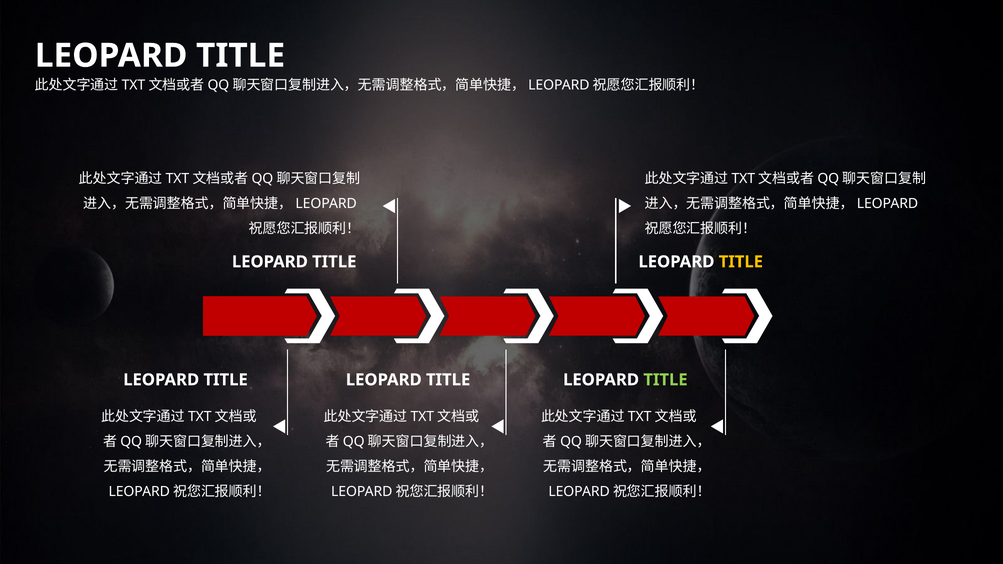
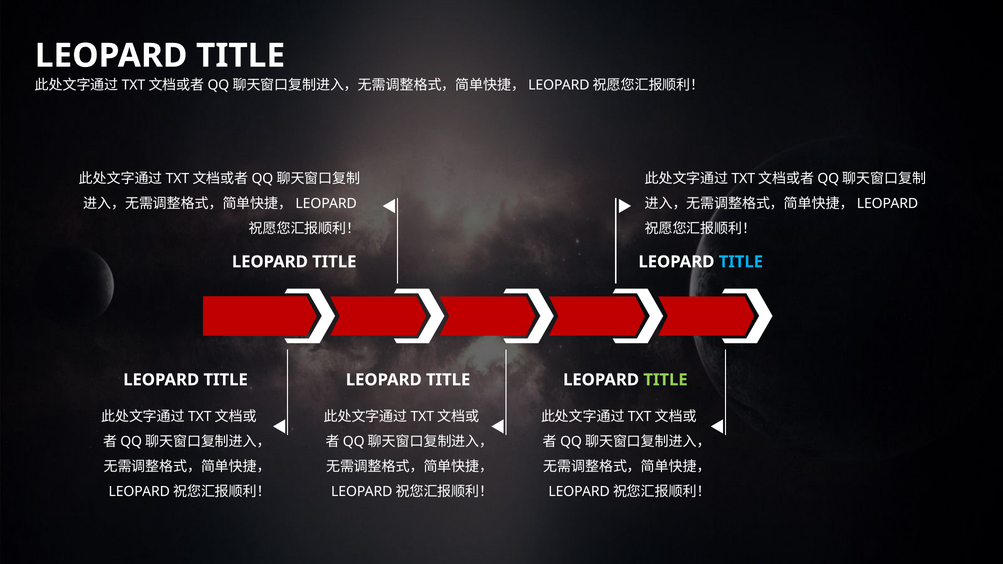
TITLE colour: yellow -> light blue (741, 262)
